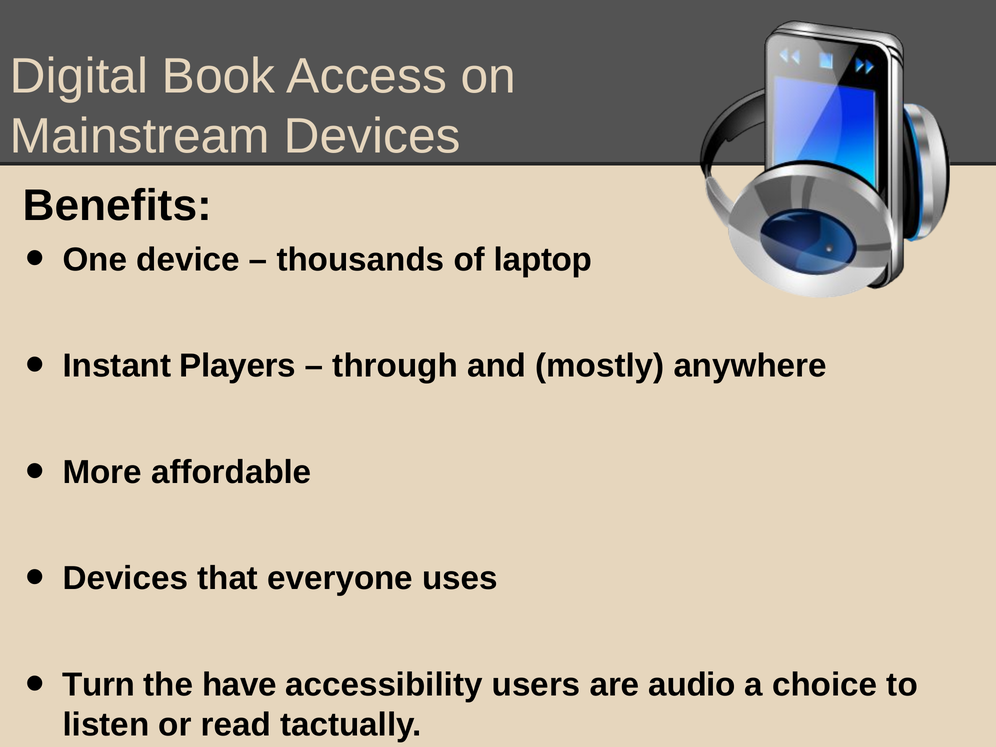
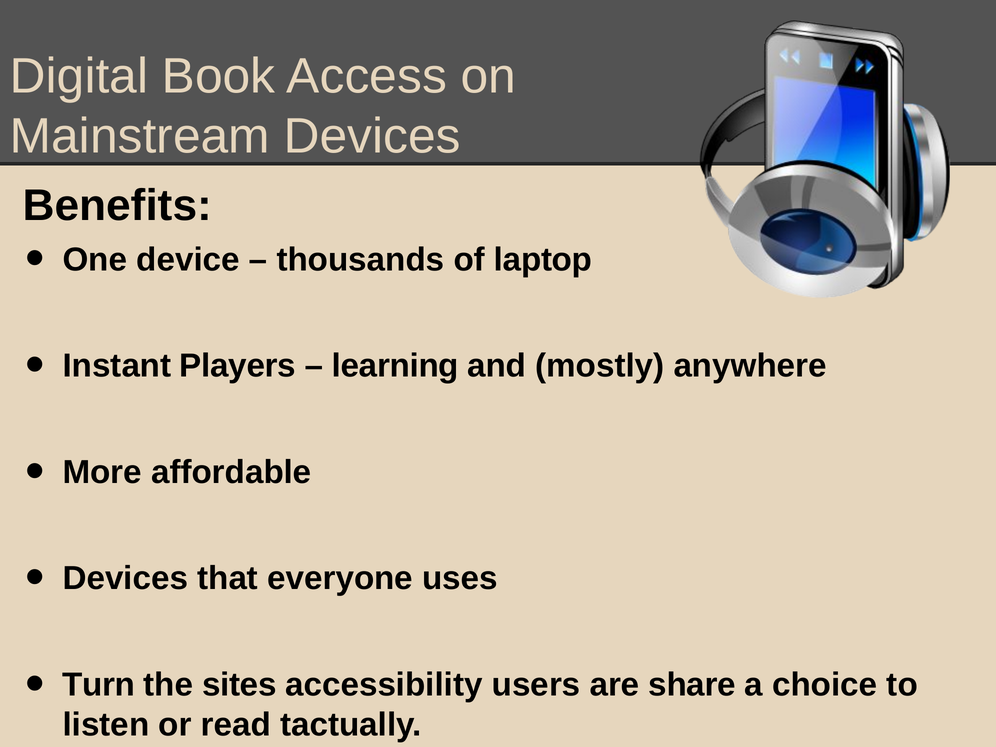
through: through -> learning (395, 366)
have: have -> sites (239, 685)
audio: audio -> share (692, 685)
